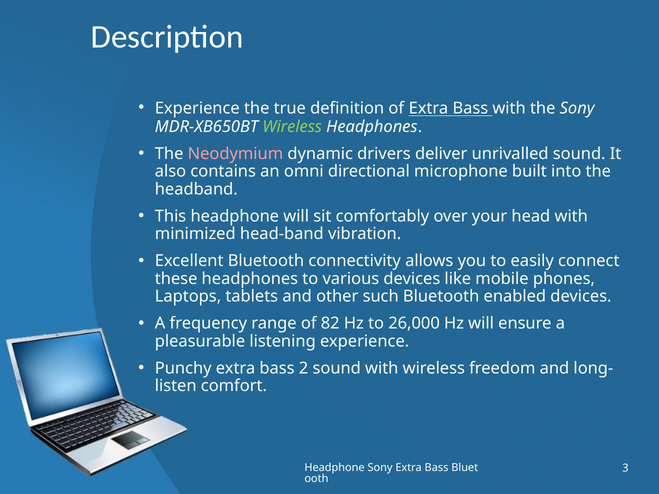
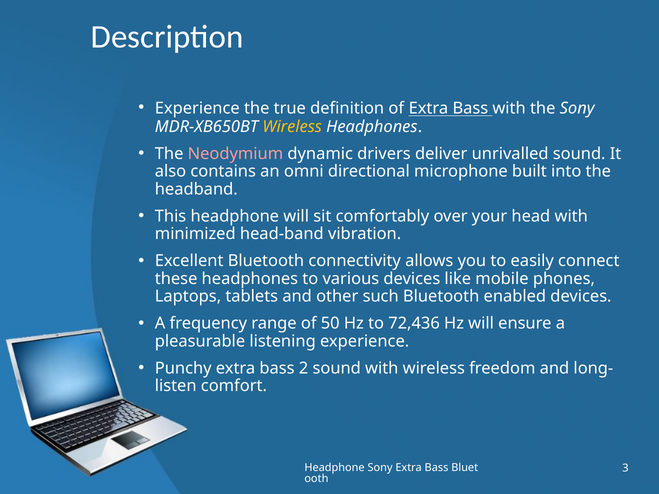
Wireless colour: light green -> yellow (292, 127)
82: 82 -> 50 (330, 324)
26,000: 26,000 -> 72,436 (414, 324)
